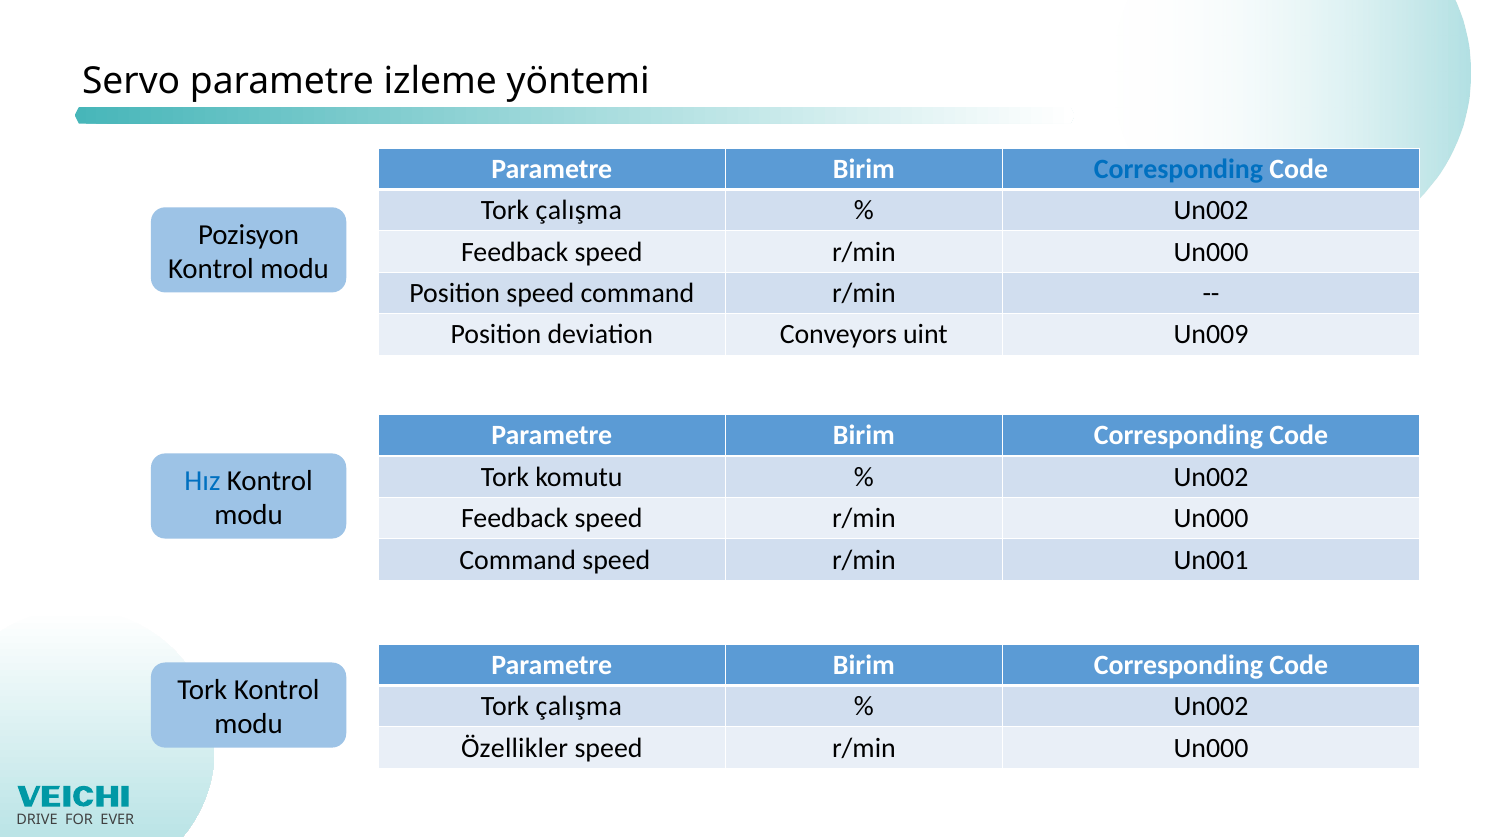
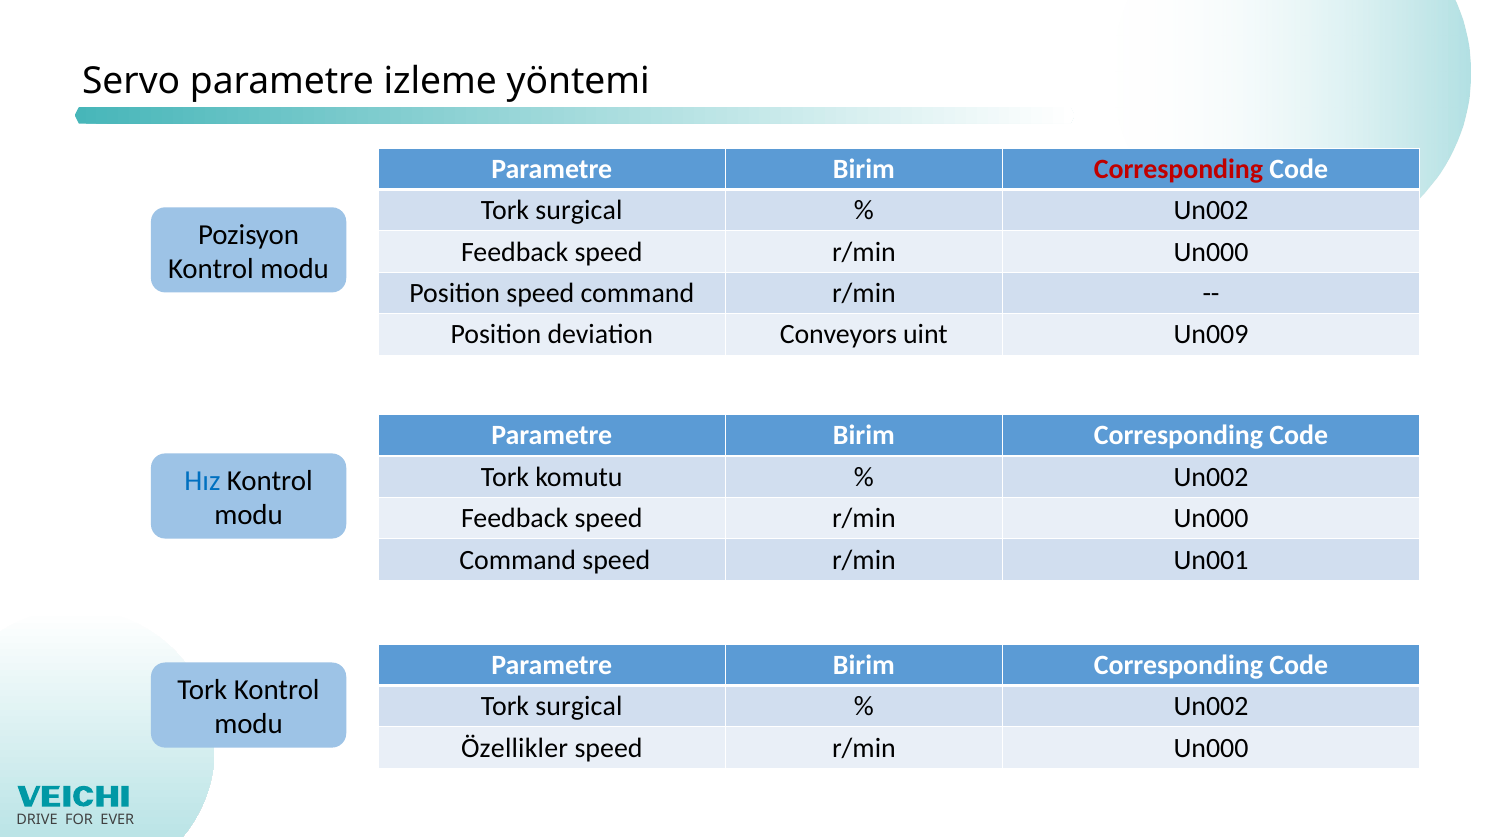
Corresponding colour: blue -> red (1178, 169)
çalışma: çalışma -> surgical (579, 210)
çalışma: çalışma -> surgical (579, 707)
